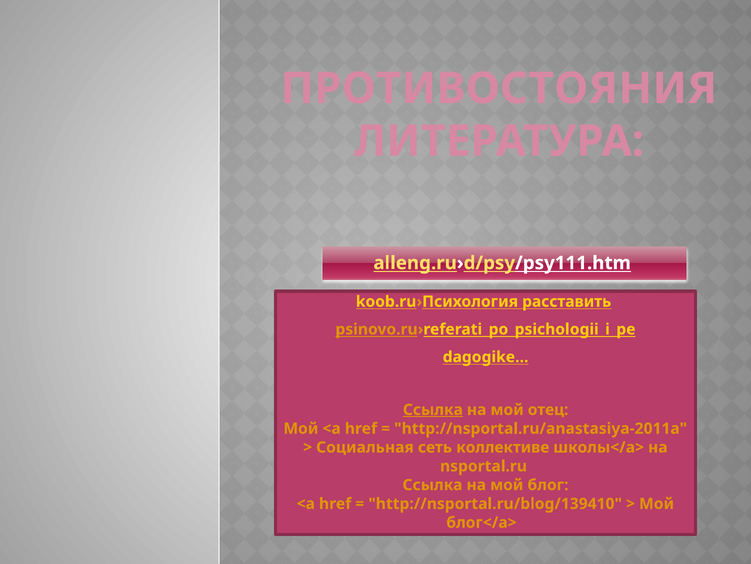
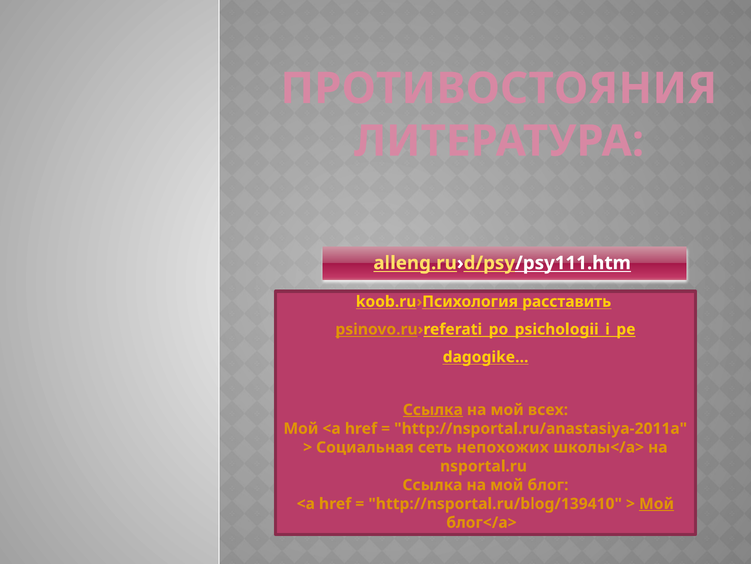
отец: отец -> всех (548, 409)
коллективе: коллективе -> непохожих (503, 447)
Мой underline: none -> present (657, 503)
